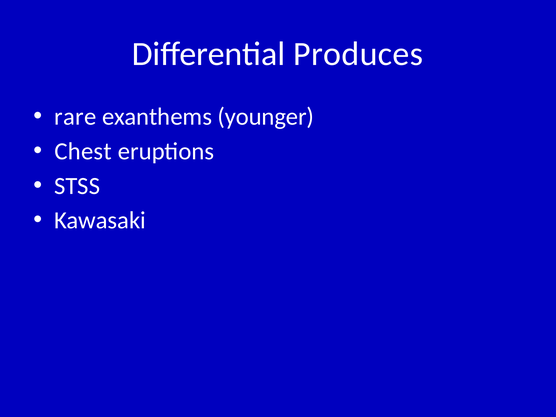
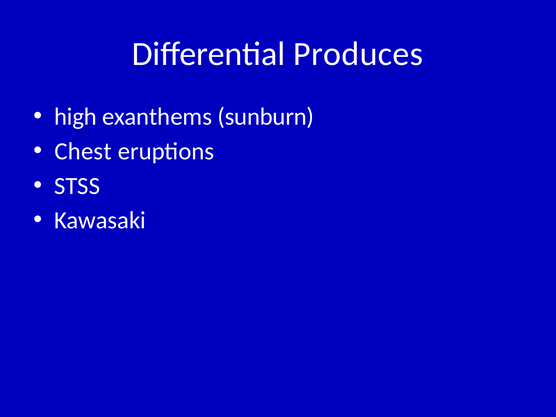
rare: rare -> high (76, 117)
younger: younger -> sunburn (266, 117)
